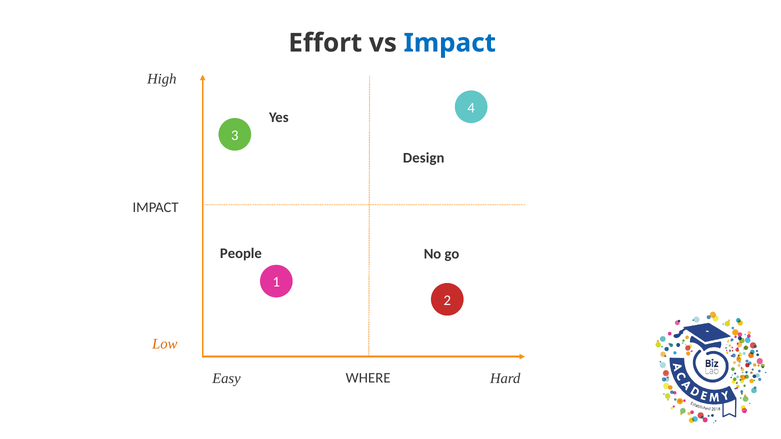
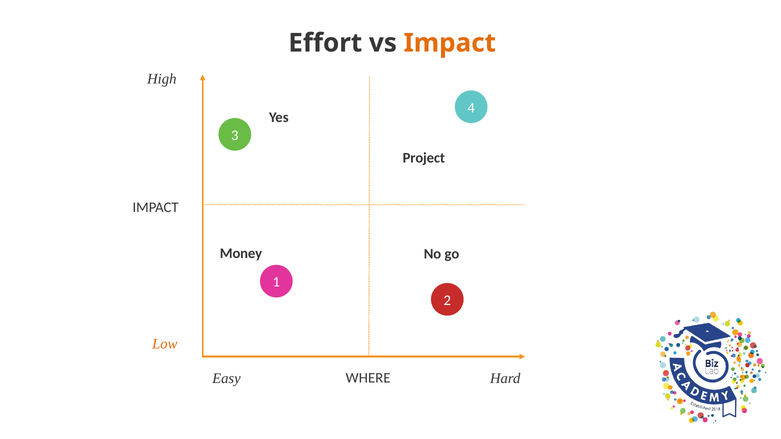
Impact colour: blue -> orange (450, 43)
Design: Design -> Project (424, 158)
People: People -> Money (241, 254)
